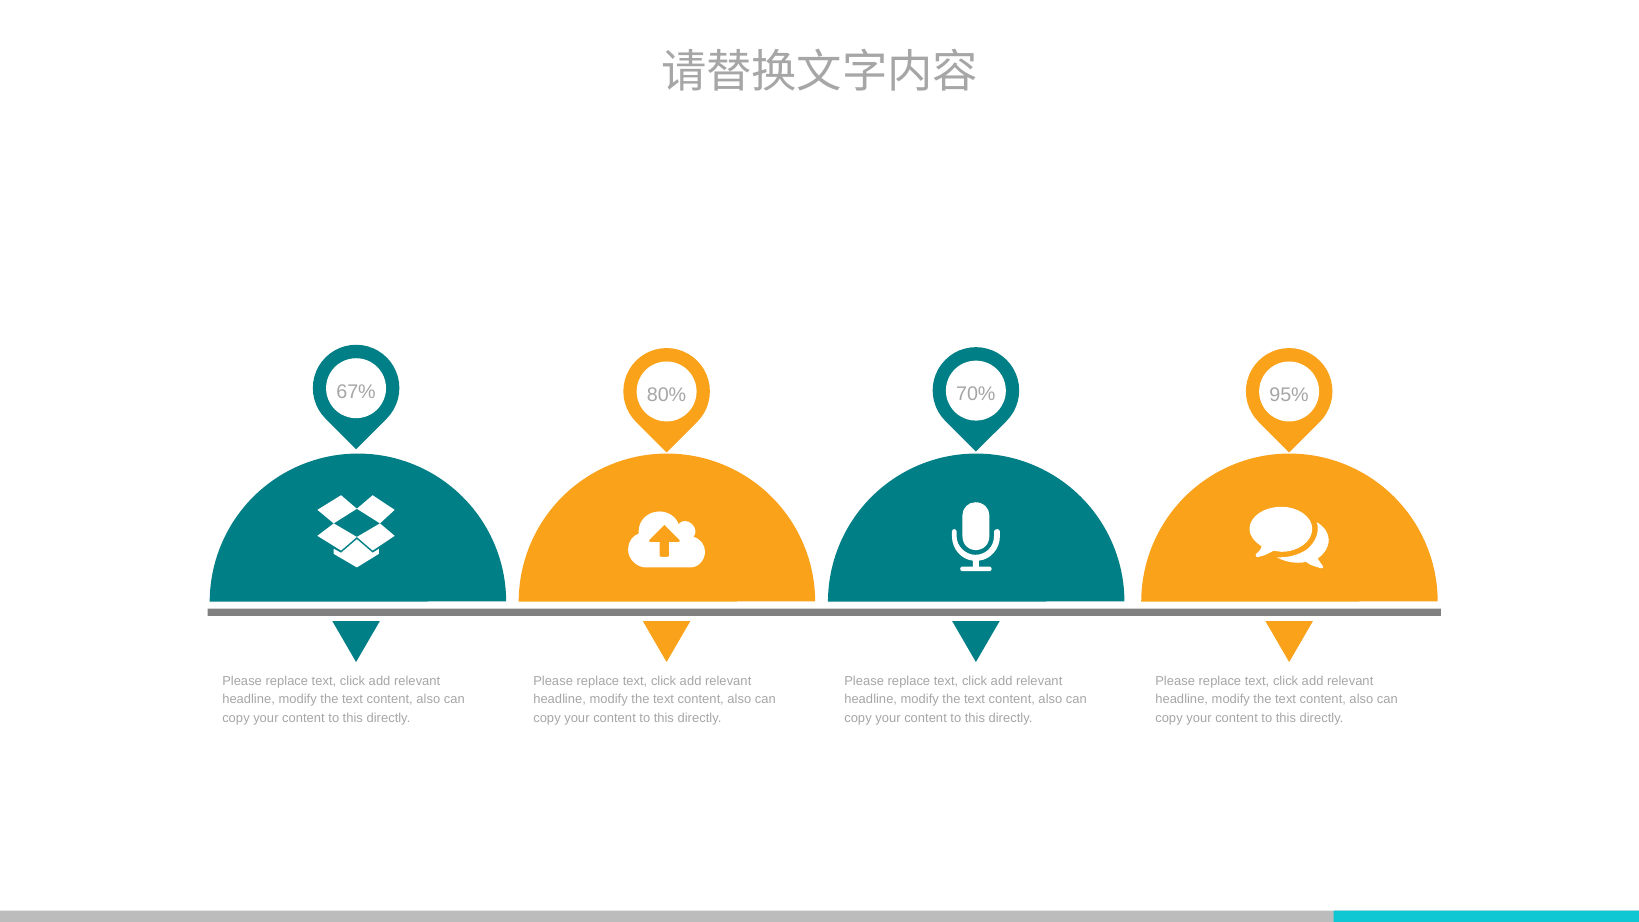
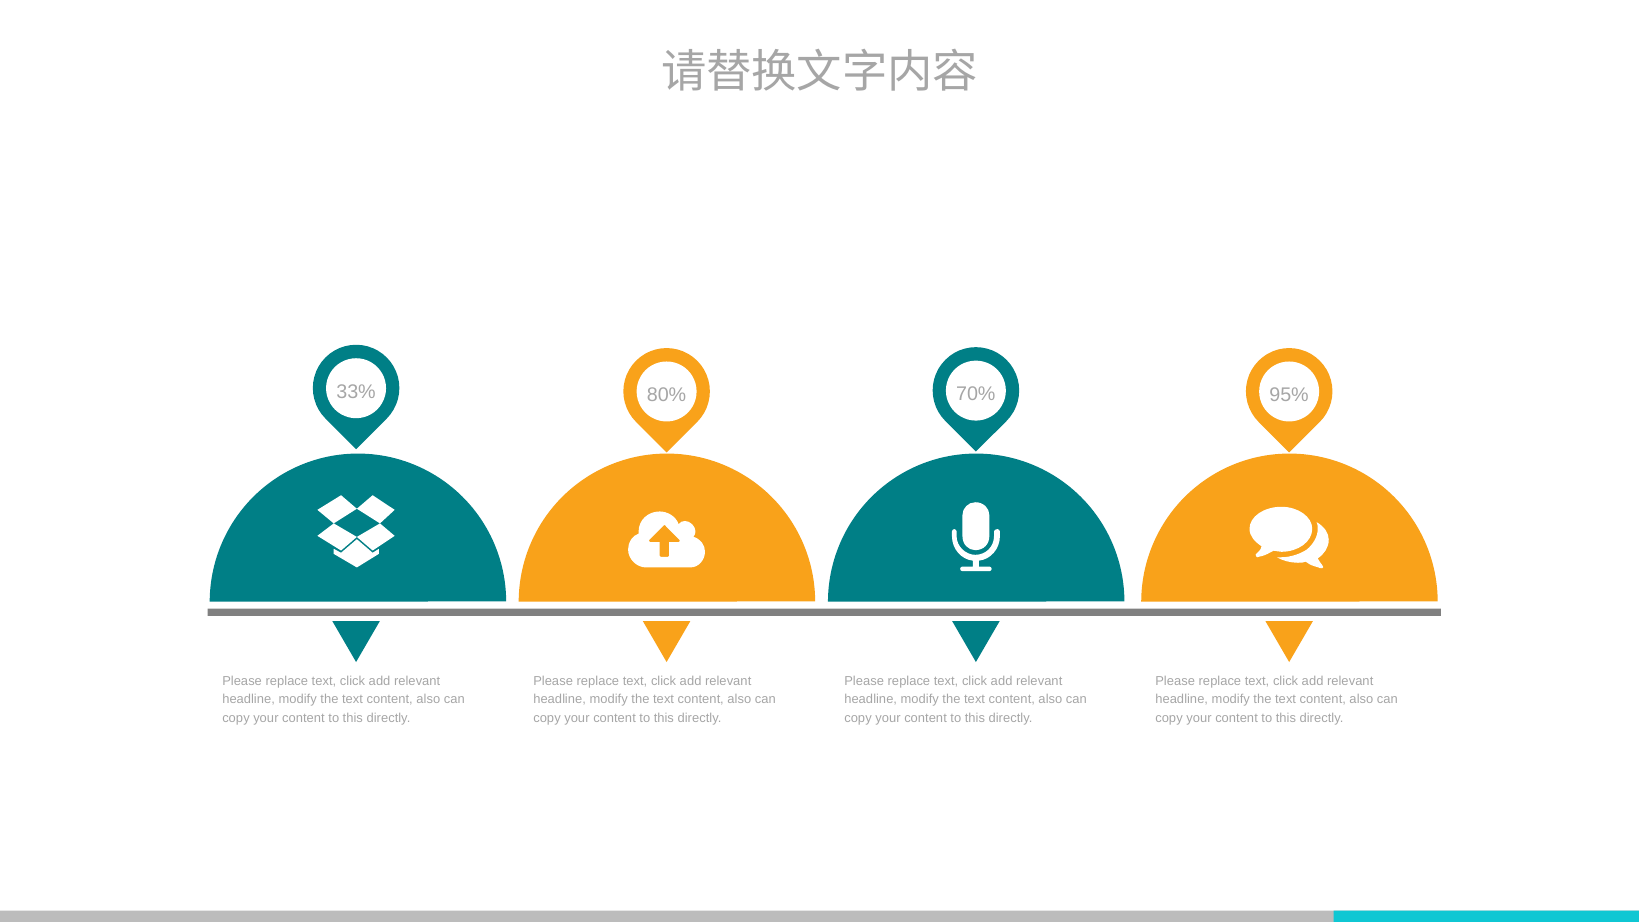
67%: 67% -> 33% (356, 392)
